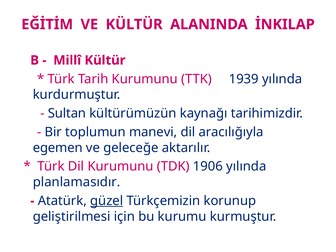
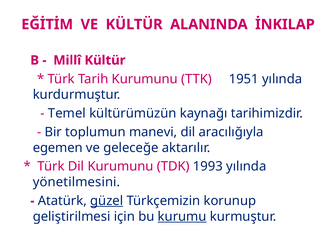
1939: 1939 -> 1951 (244, 79)
Sultan: Sultan -> Temel (67, 113)
1906: 1906 -> 1993 (208, 166)
planlamasıdır: planlamasıdır -> yönetilmesini (77, 182)
kurumu underline: none -> present (182, 216)
